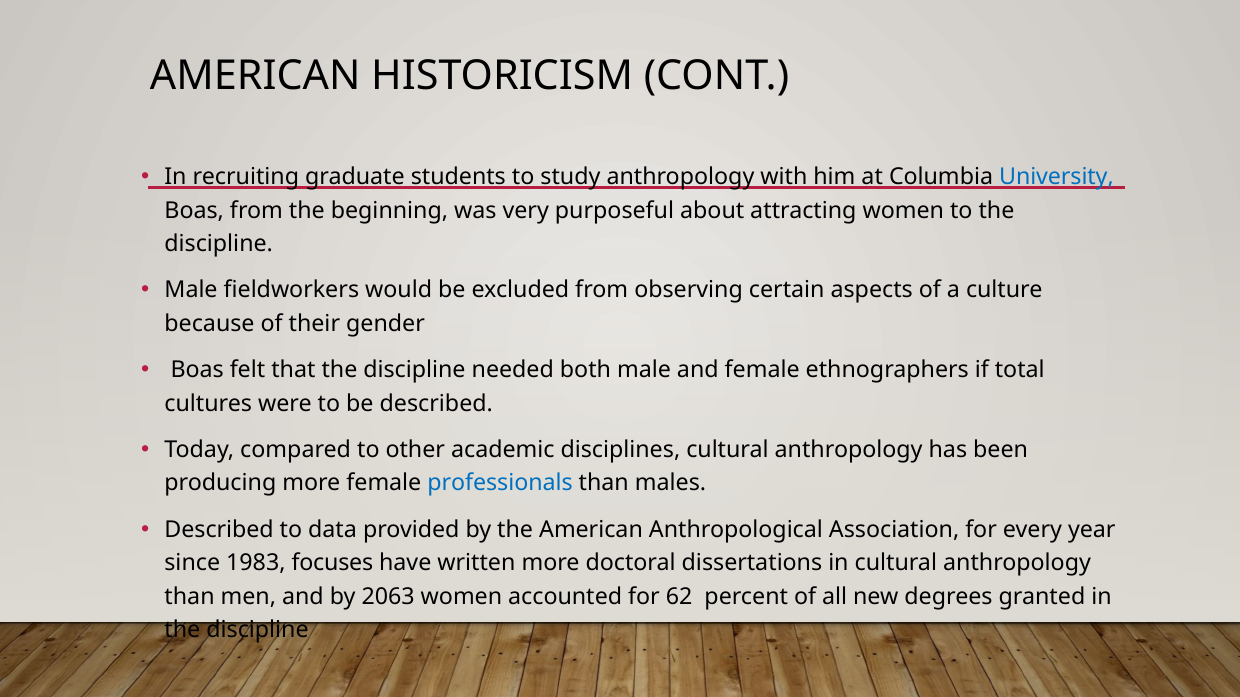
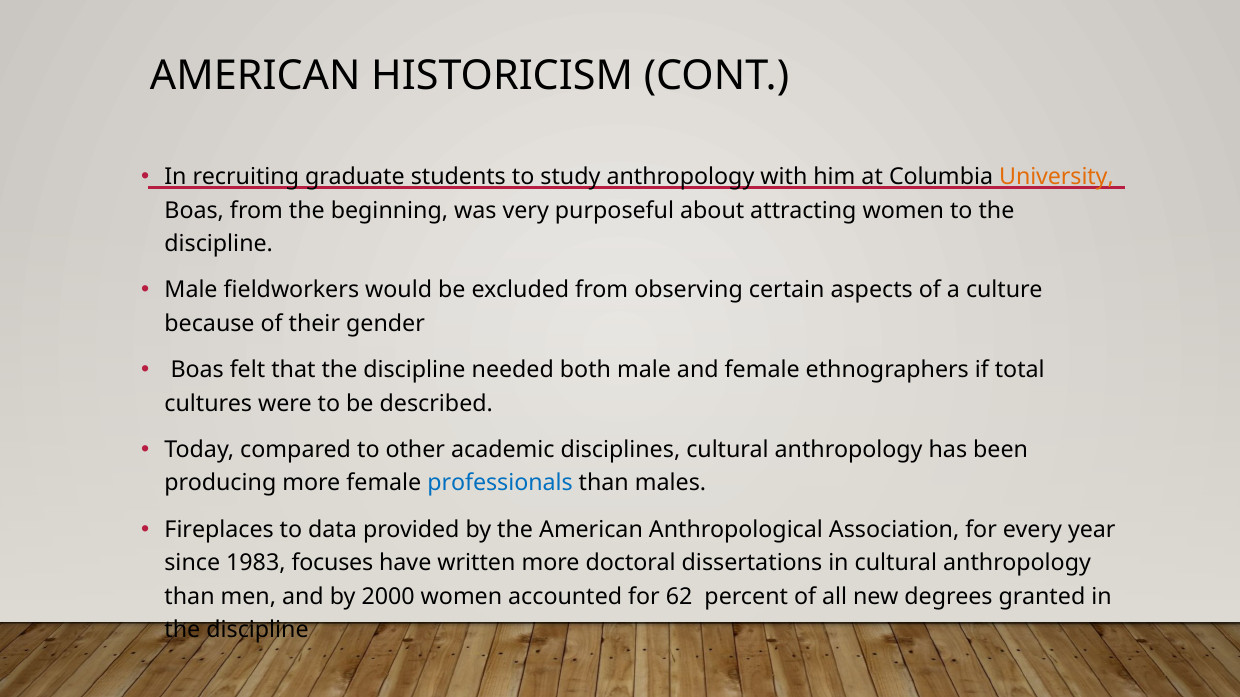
University colour: blue -> orange (1056, 177)
Described: Described -> Fireplaces (219, 530)
2063: 2063 -> 2000 (388, 597)
